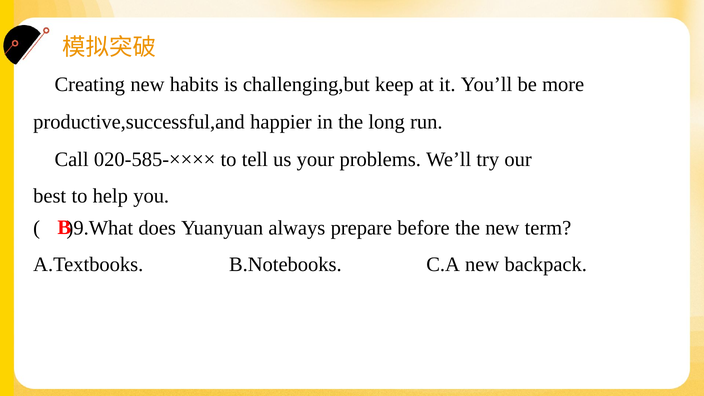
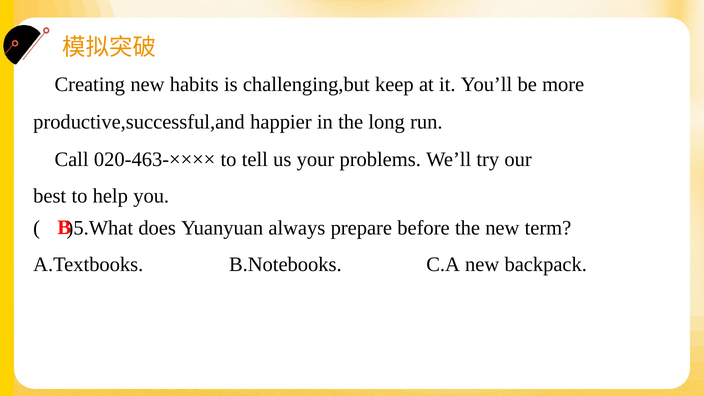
020-585-××××: 020-585-×××× -> 020-463-×××× (155, 159)
)9.What: )9.What -> )5.What (100, 228)
